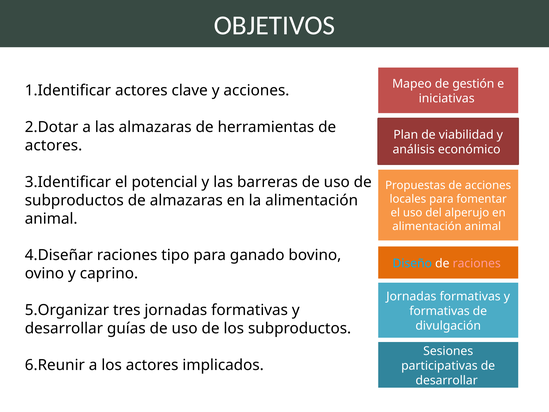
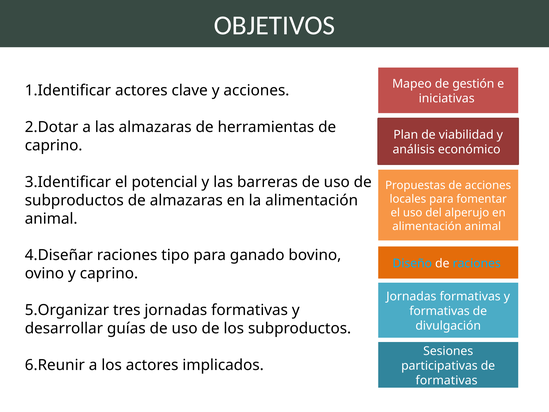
actores: actores -> caprino (54, 145)
raciones colour: pink -> light blue (477, 263)
desarrollar: desarrollar -> formativas (447, 380)
